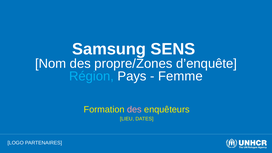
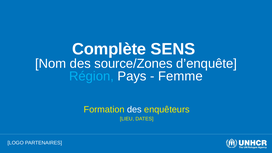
Samsung: Samsung -> Complète (109, 49)
propre/Zones: propre/Zones -> source/Zones (133, 64)
des colour: pink -> white (134, 110)
